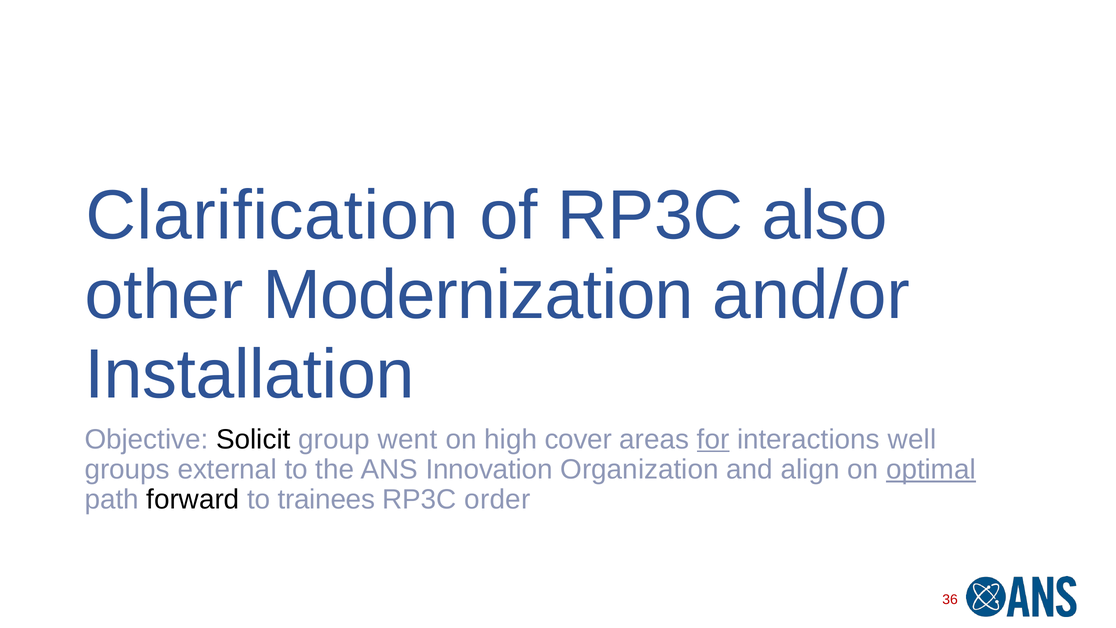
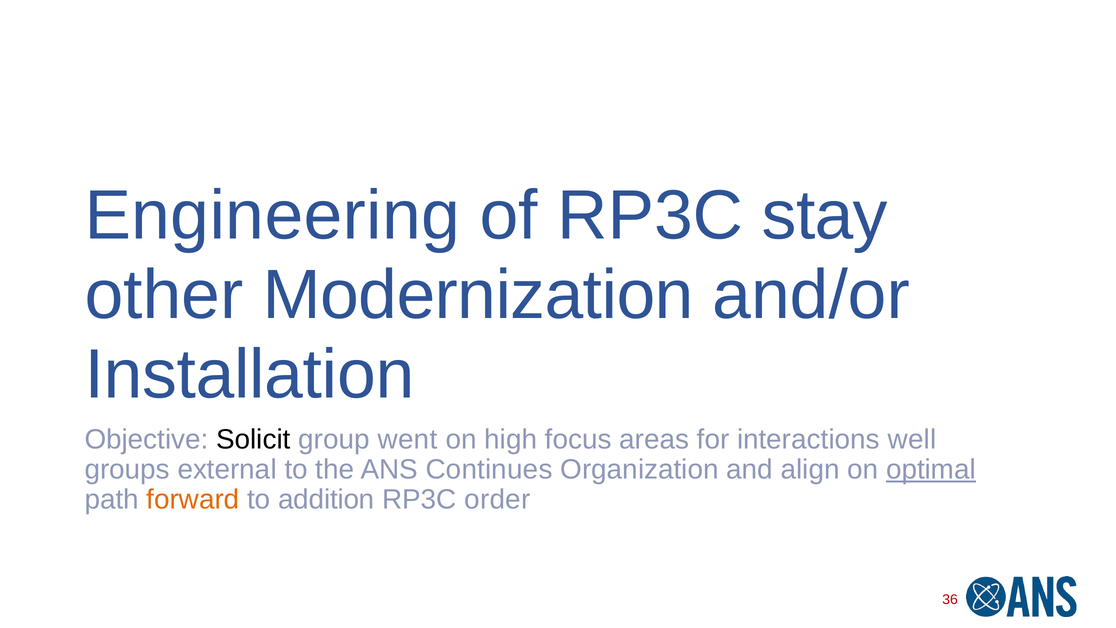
Clarification: Clarification -> Engineering (272, 215)
also: also -> stay (825, 215)
cover: cover -> focus (578, 439)
for underline: present -> none (713, 439)
Innovation: Innovation -> Continues (489, 469)
forward colour: black -> orange (193, 499)
trainees: trainees -> addition (326, 499)
